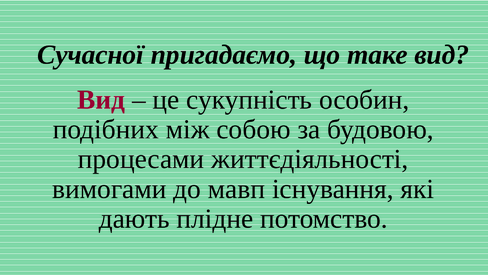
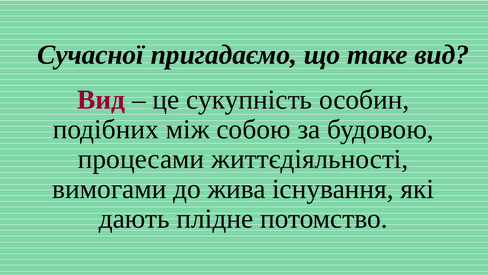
мавп: мавп -> жива (237, 189)
